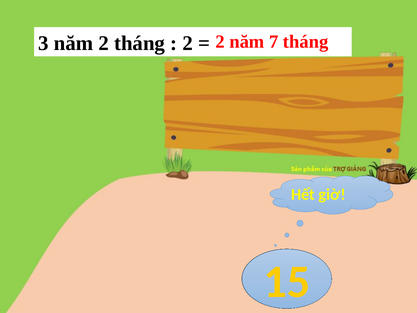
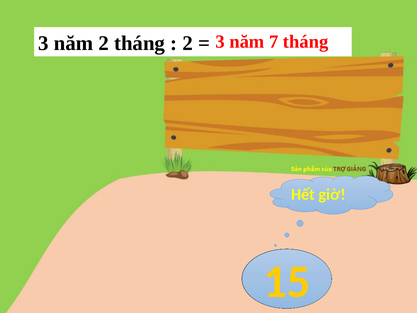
2: 2 -> 3 (220, 42)
